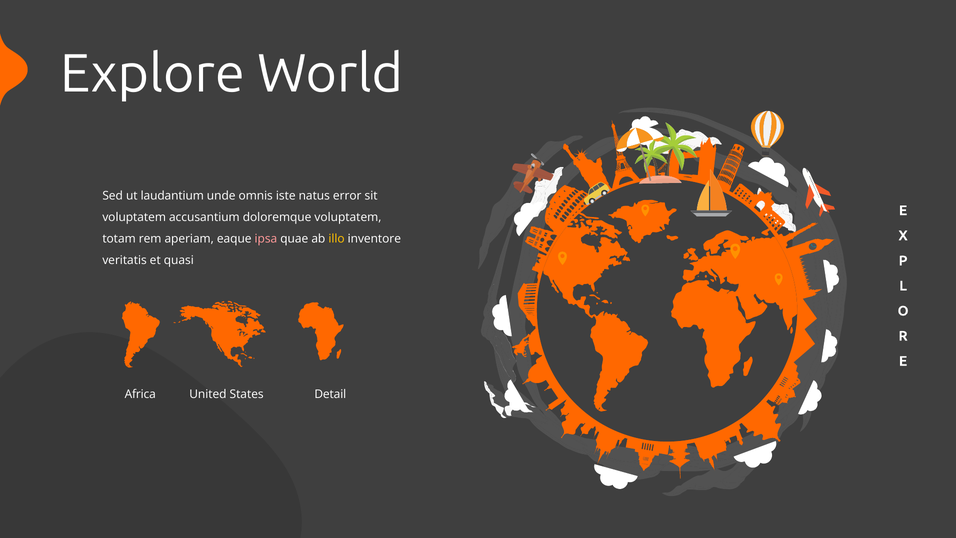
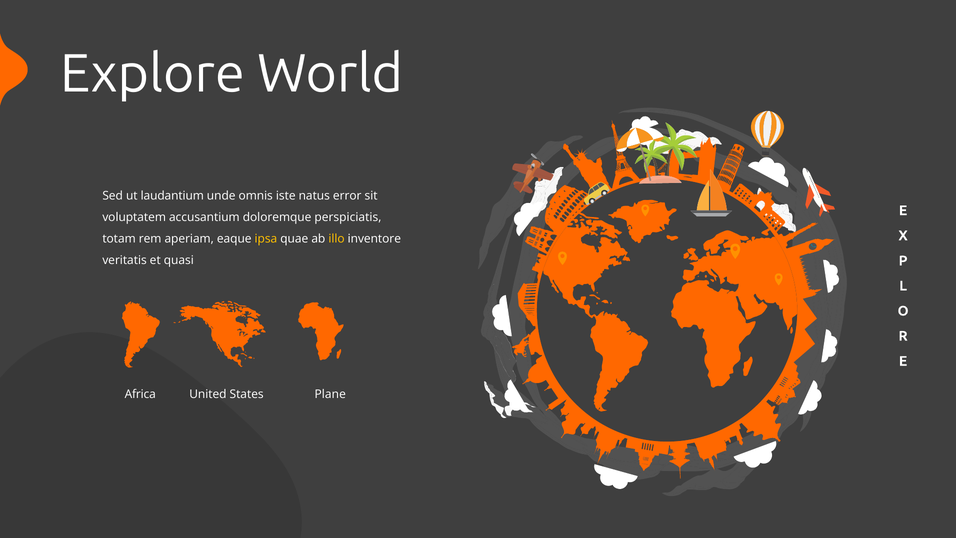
doloremque voluptatem: voluptatem -> perspiciatis (348, 217)
ipsa colour: pink -> yellow (266, 239)
Detail: Detail -> Plane (330, 394)
